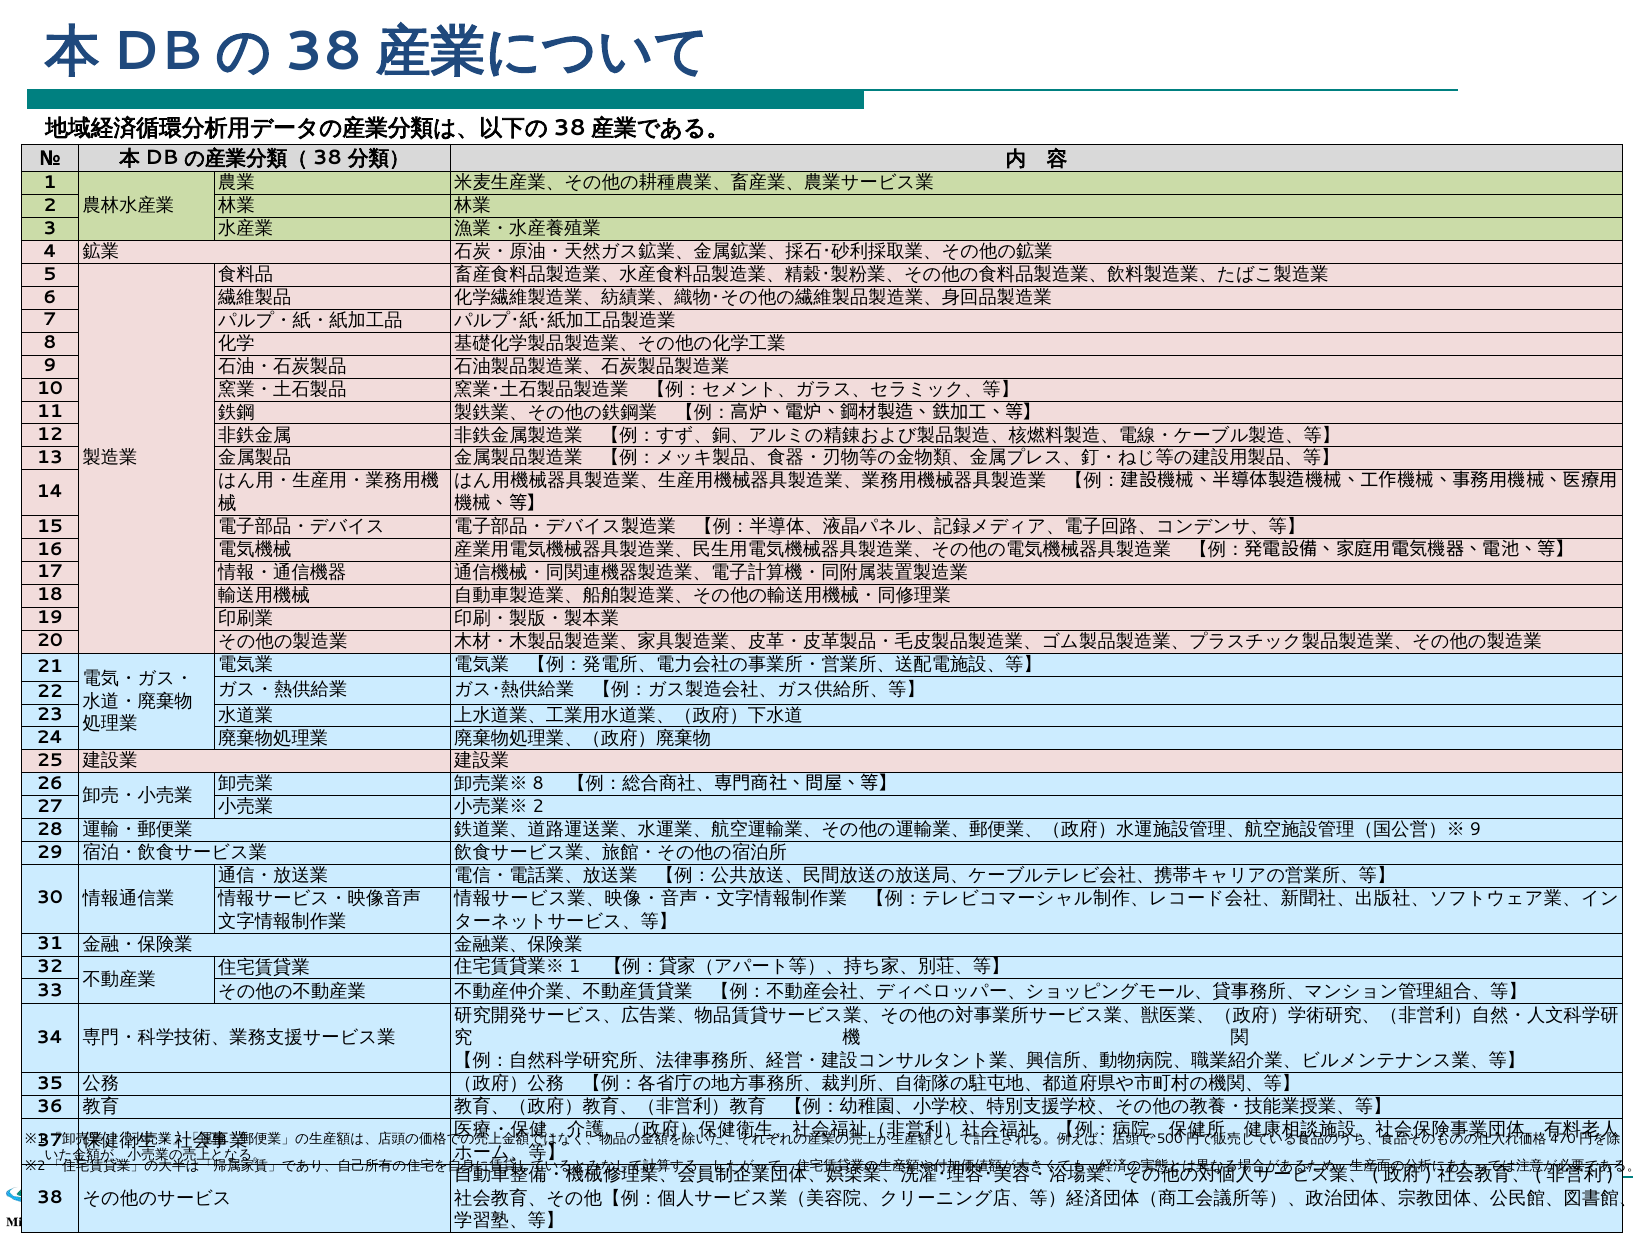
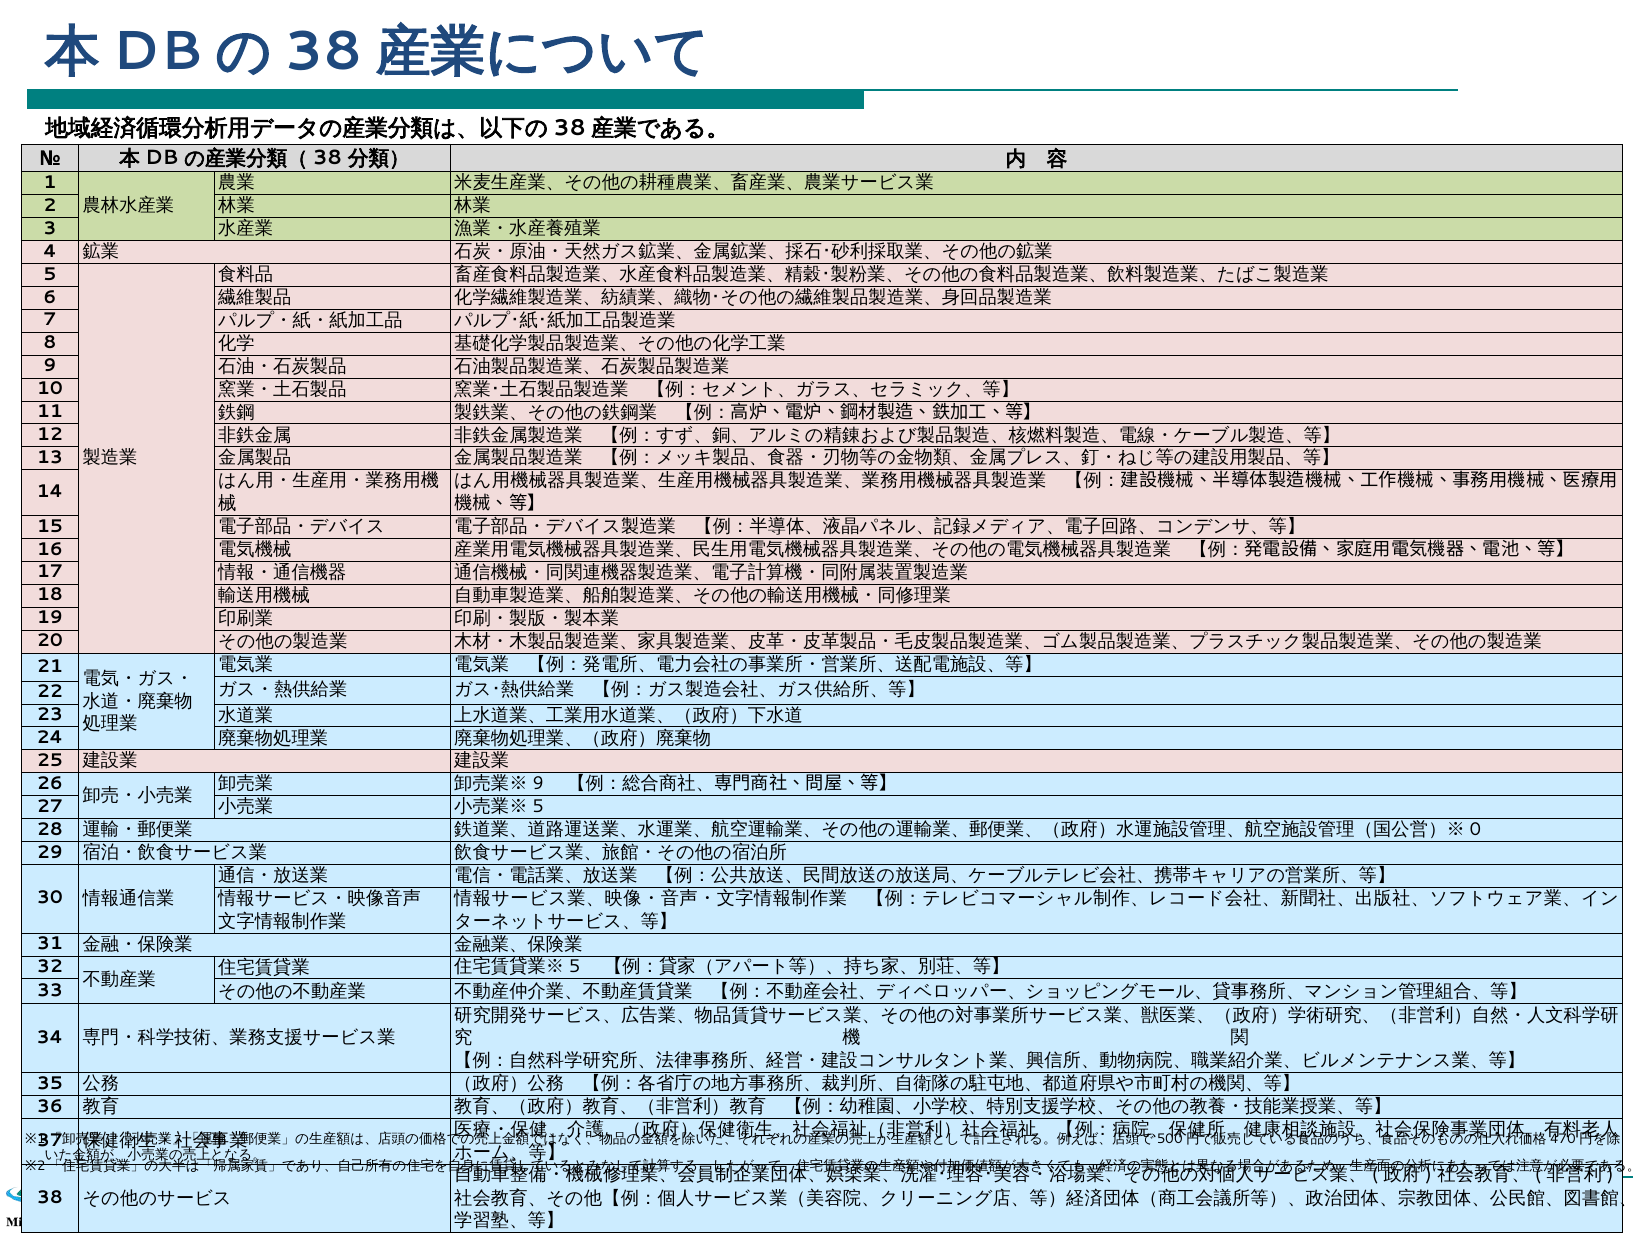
8: 8 -> 9 (538, 783)
2: 2 -> 5 (538, 806)
9: 9 -> 0 (1475, 829)
1: 1 -> 5 (575, 967)
